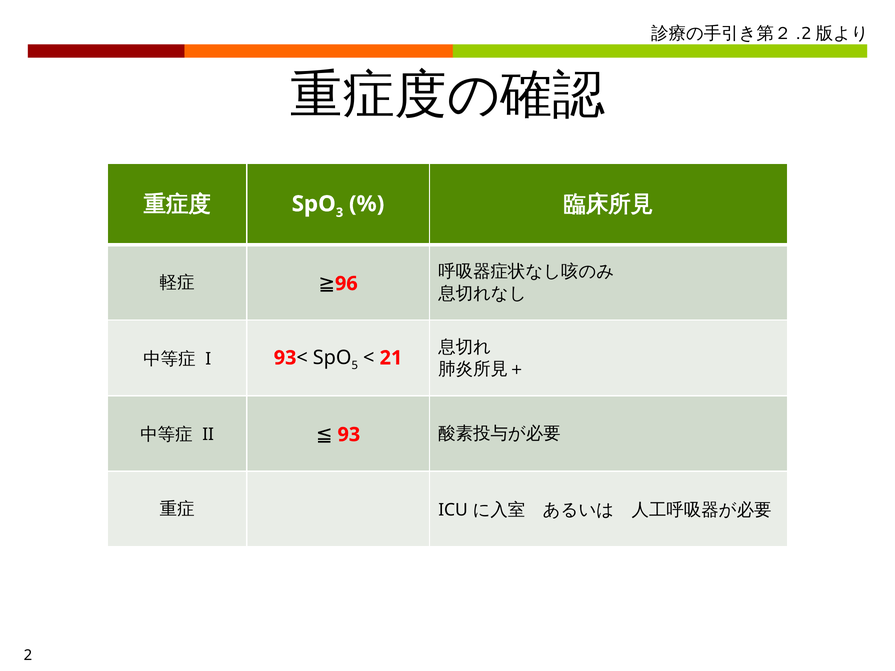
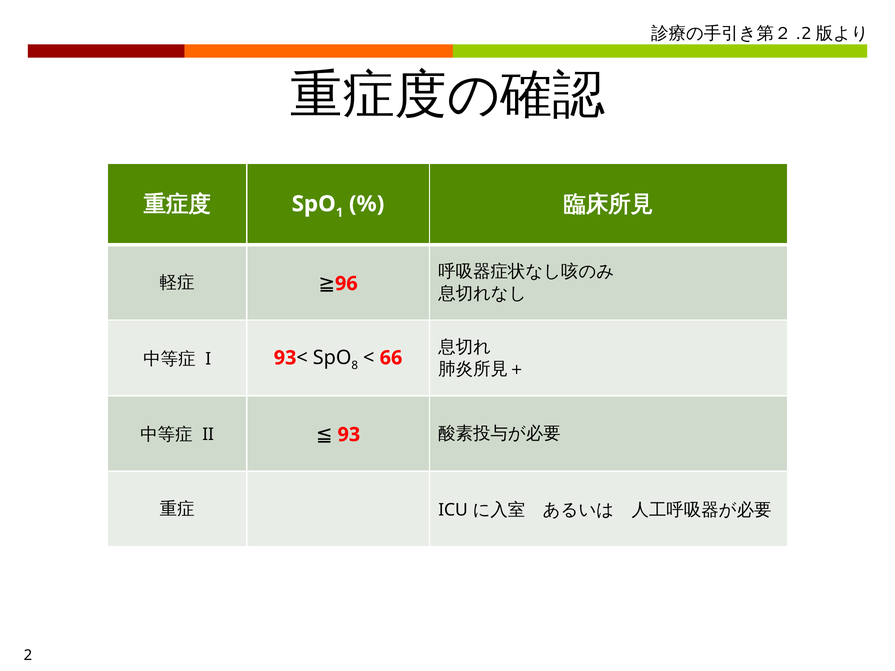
3: 3 -> 1 (340, 213)
5: 5 -> 8 (355, 366)
21: 21 -> 66 (391, 358)
